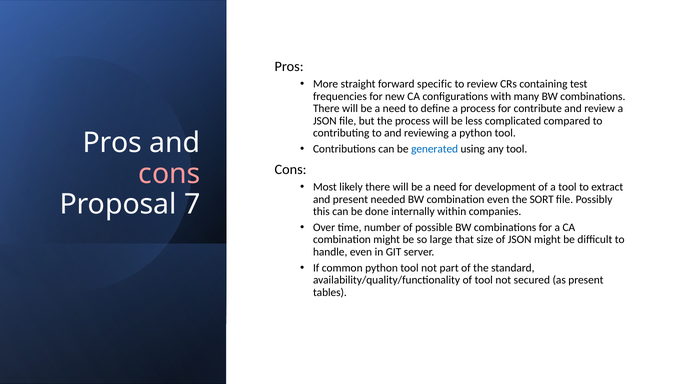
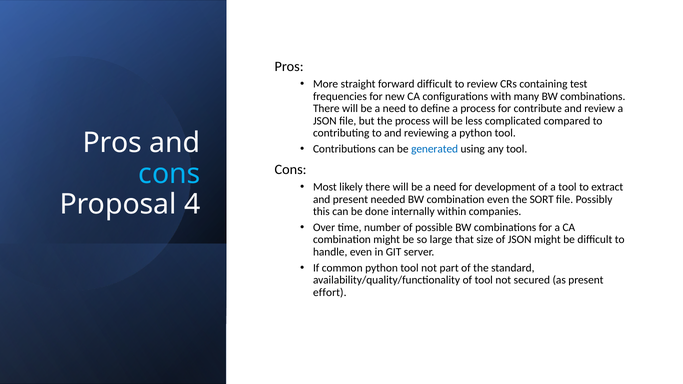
forward specific: specific -> difficult (435, 84)
cons colour: pink -> light blue (169, 174)
7: 7 -> 4 (192, 205)
tables: tables -> effort (330, 292)
